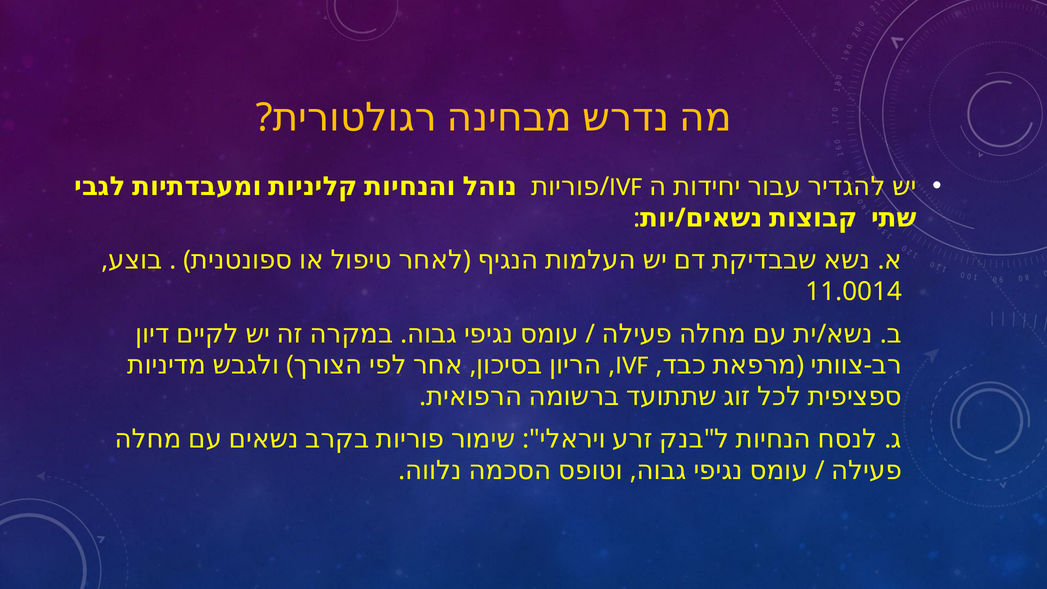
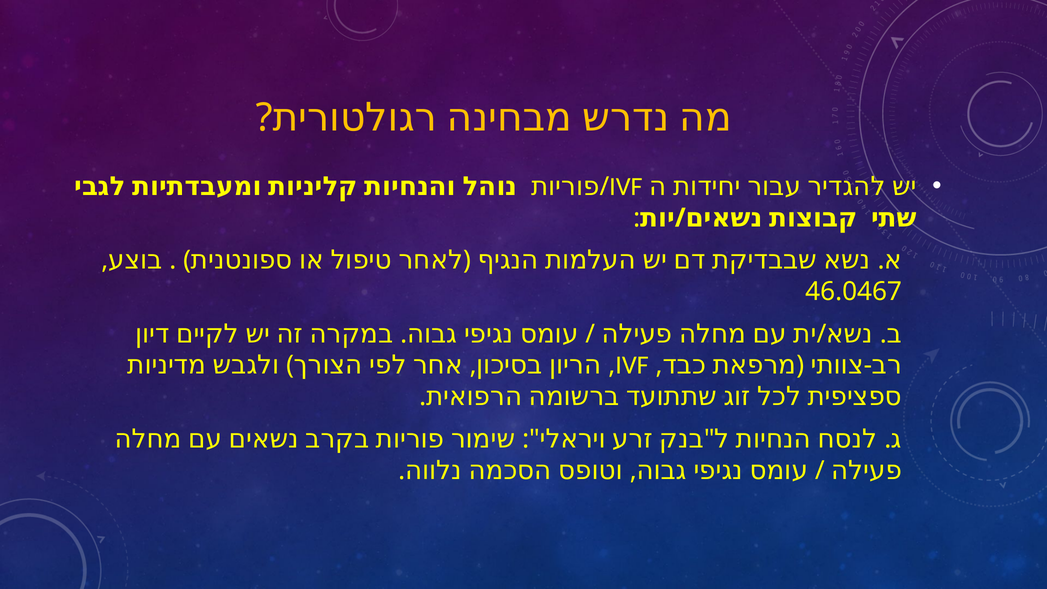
11.0014: 11.0014 -> 46.0467 (854, 292)
